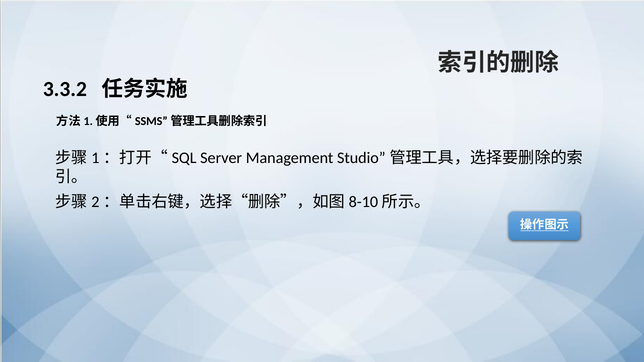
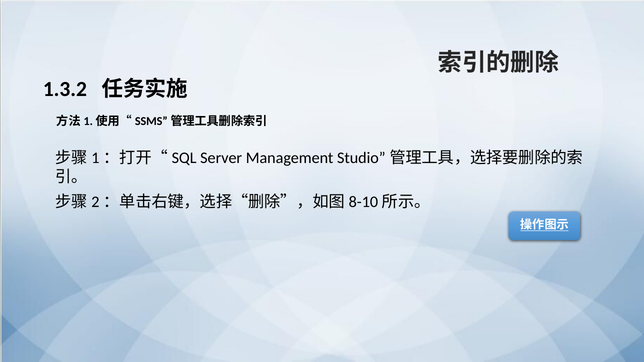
3.3.2: 3.3.2 -> 1.3.2 (65, 89)
